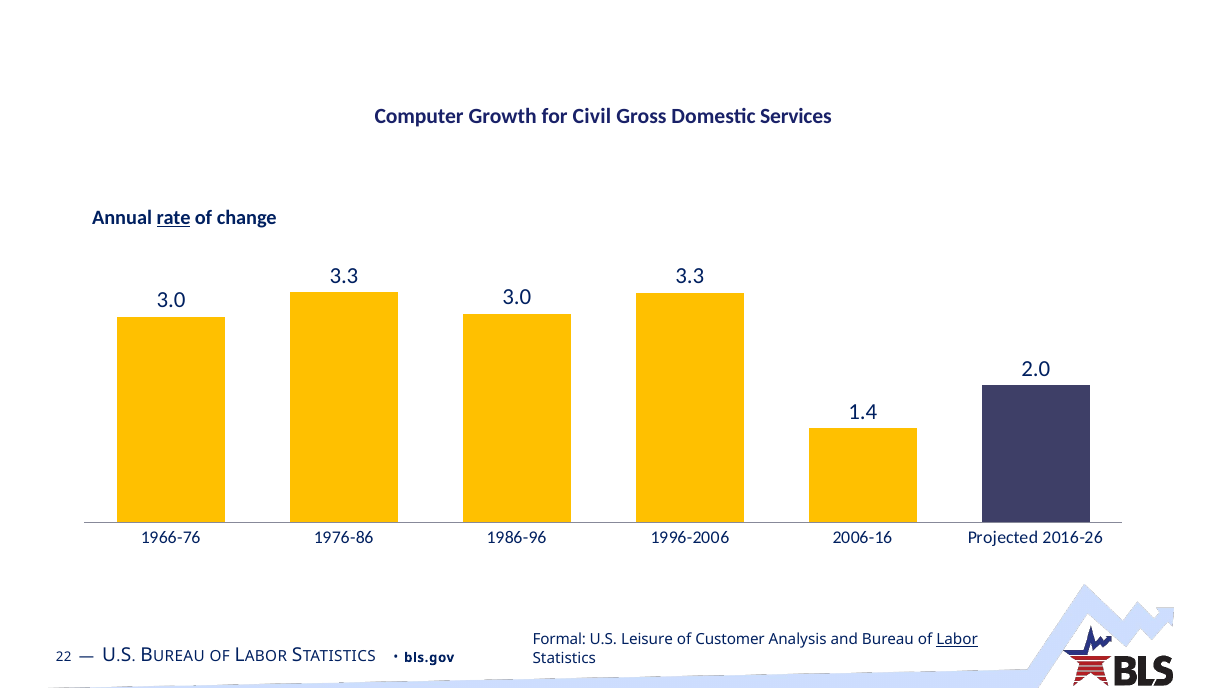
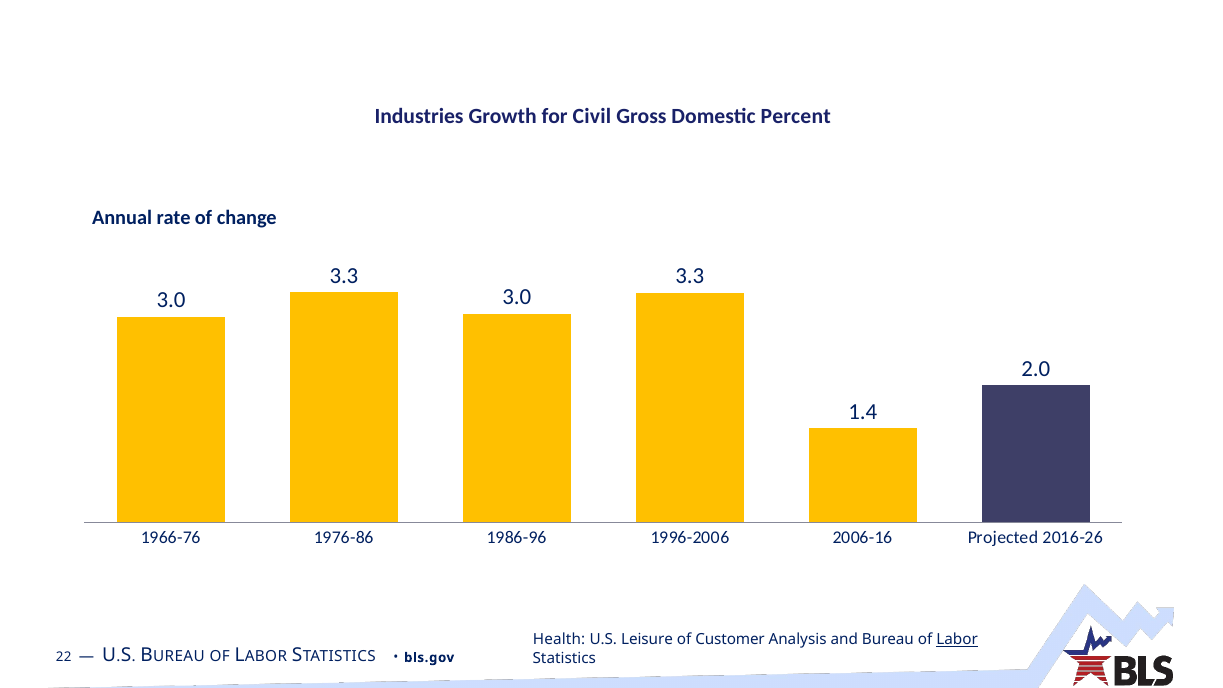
Computer: Computer -> Industries (419, 116)
Services: Services -> Percent (796, 116)
rate underline: present -> none (174, 218)
Formal: Formal -> Health (559, 640)
